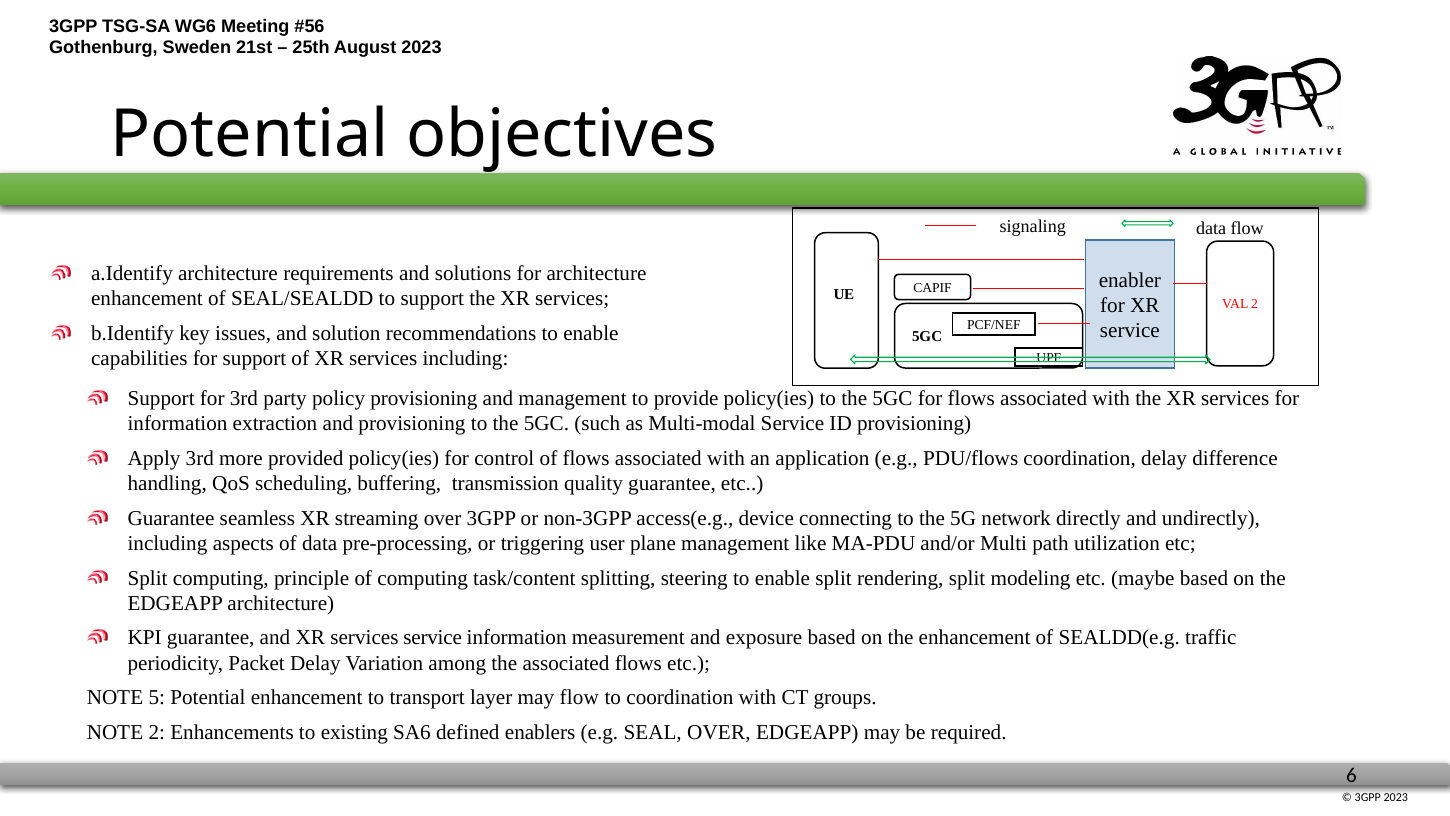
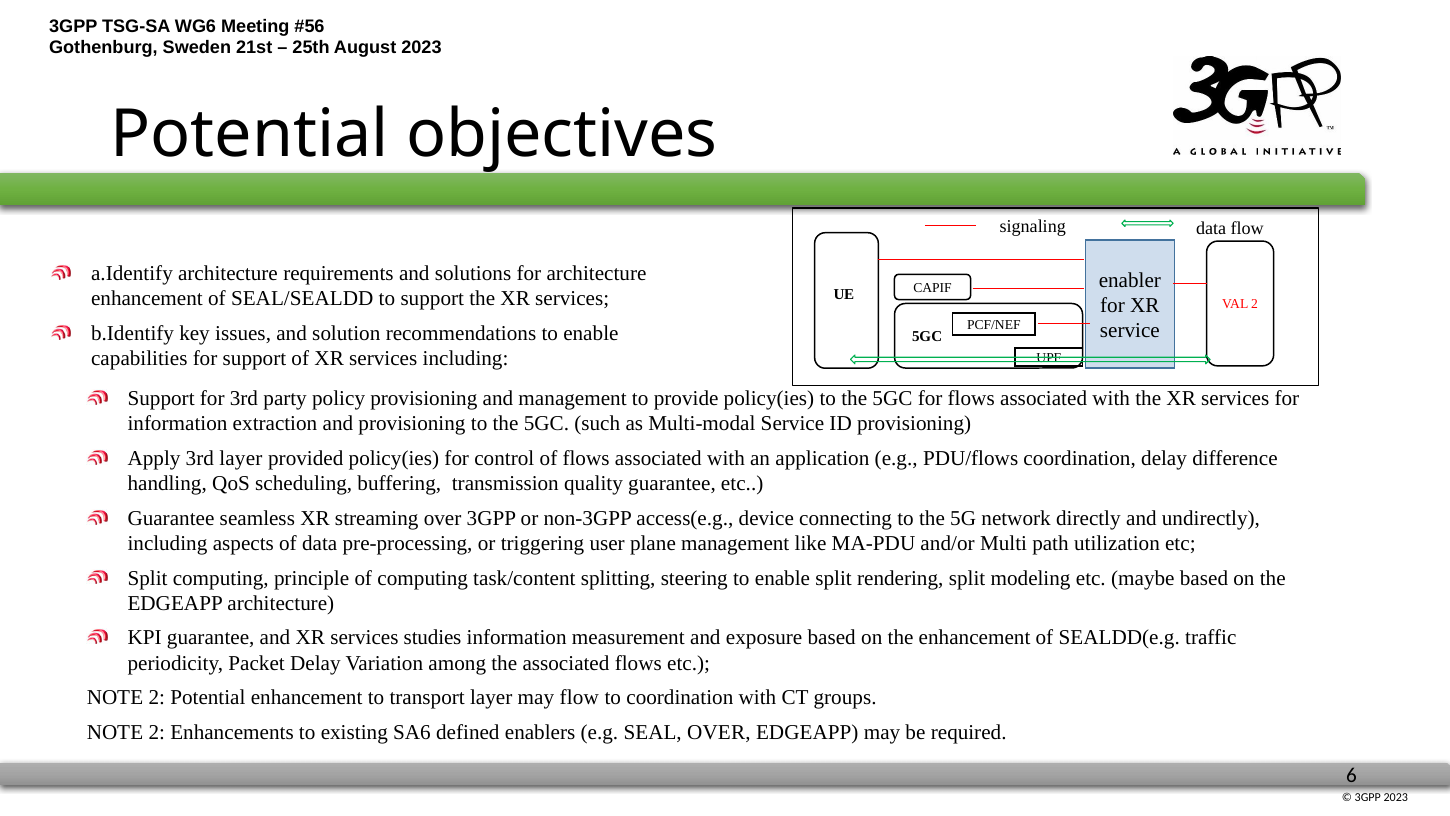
3rd more: more -> layer (241, 458)
services service: service -> studies (433, 638)
5: 5 -> 2 (157, 697)
